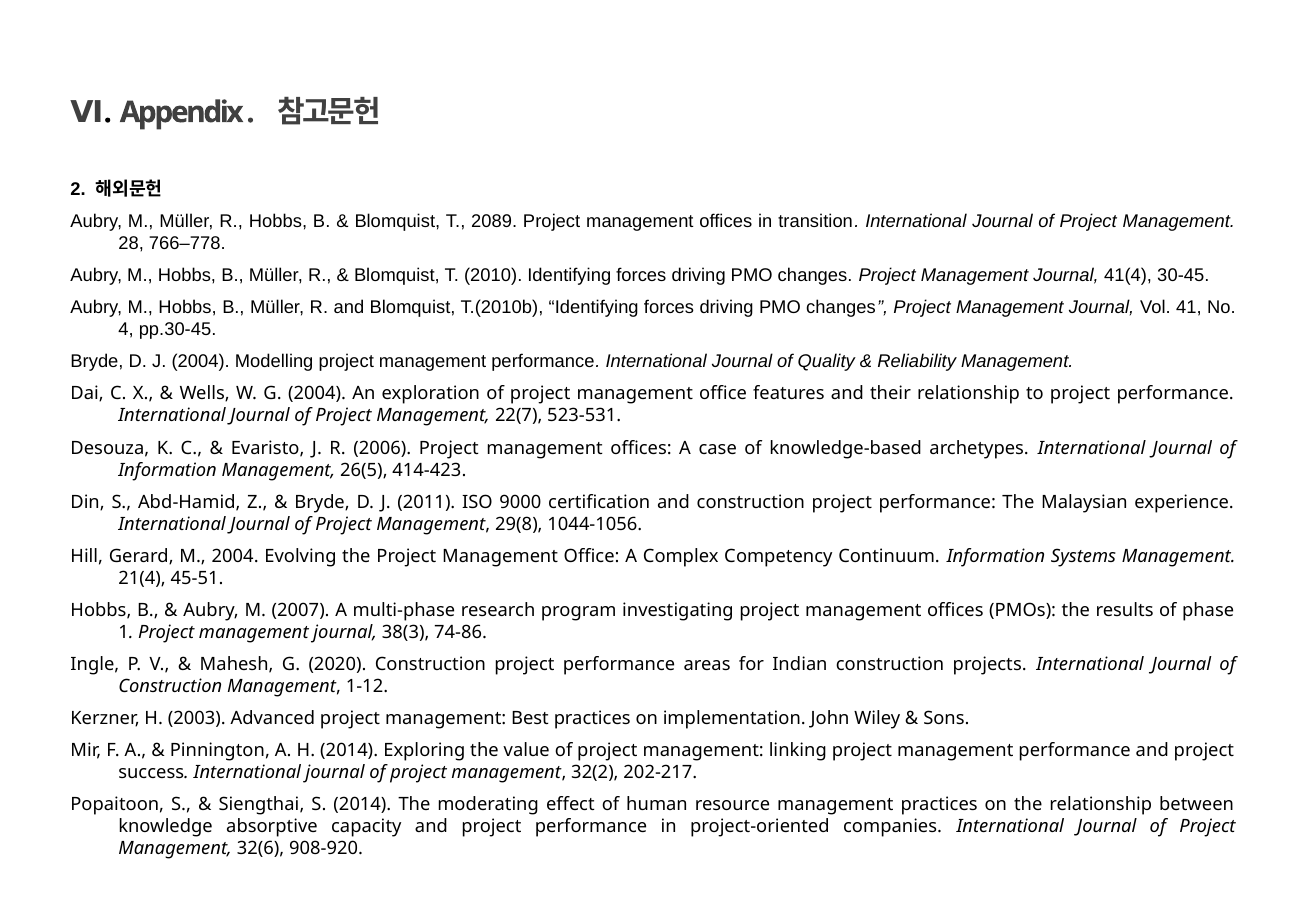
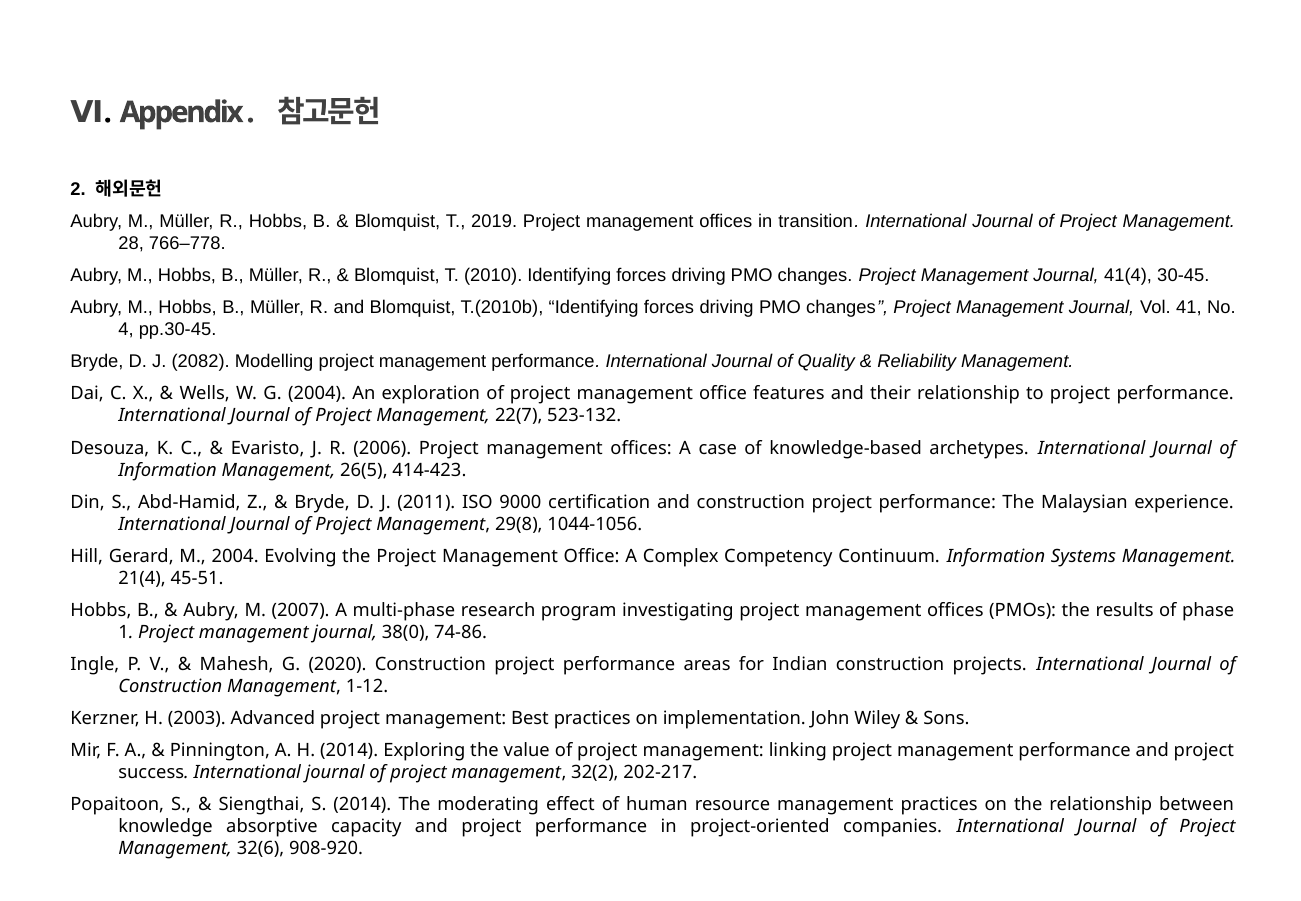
2089: 2089 -> 2019 (494, 221)
J 2004: 2004 -> 2082 (201, 362)
523-531: 523-531 -> 523-132 (584, 416)
38(3: 38(3 -> 38(0 (406, 632)
